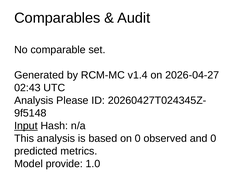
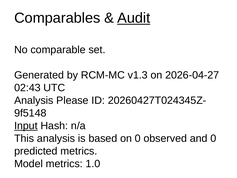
Audit underline: none -> present (134, 18)
v1.4: v1.4 -> v1.3 (138, 75)
Model provide: provide -> metrics (64, 163)
